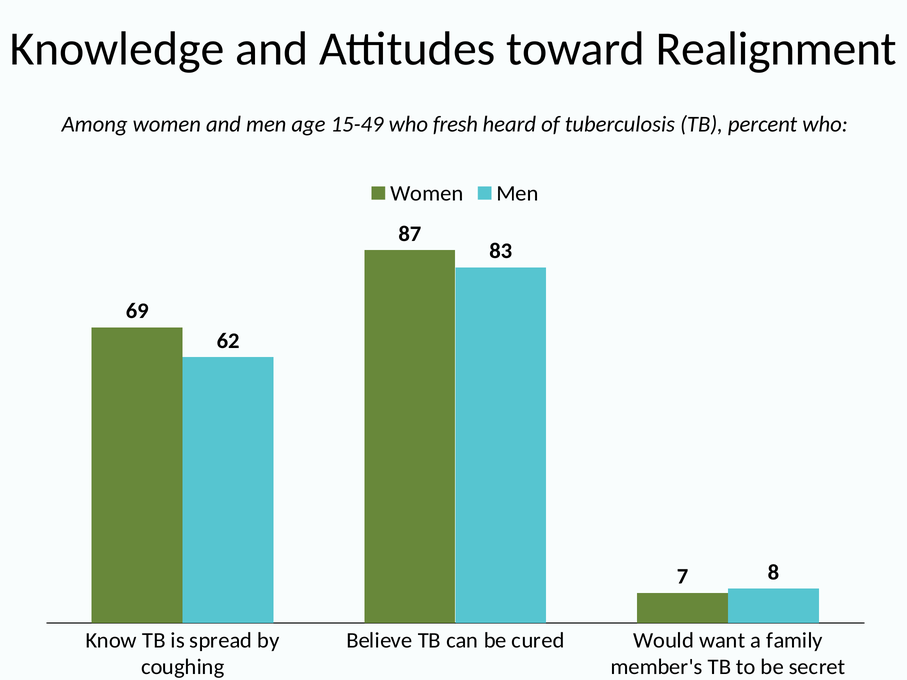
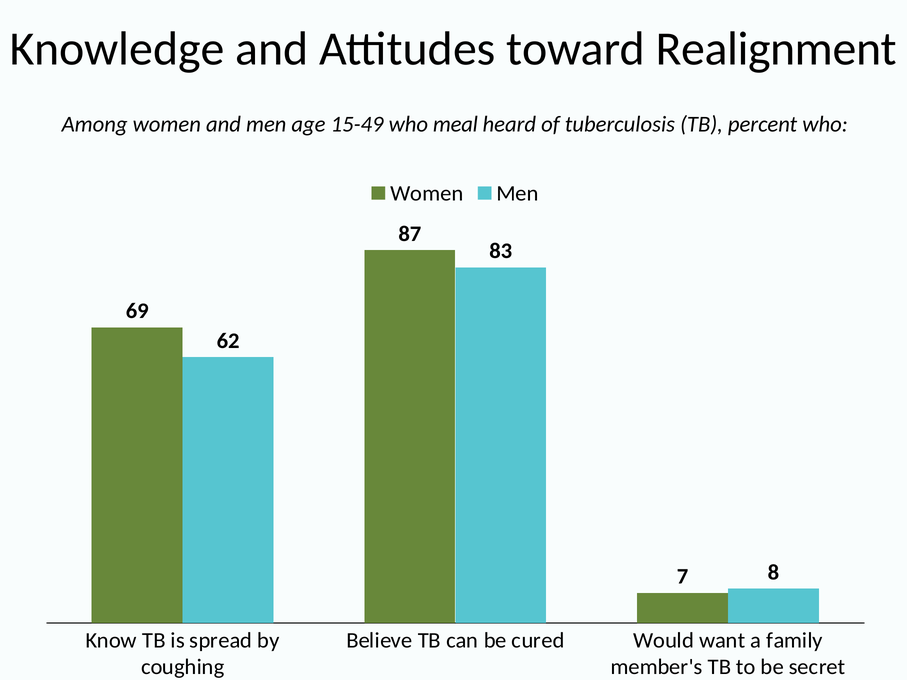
fresh: fresh -> meal (455, 124)
